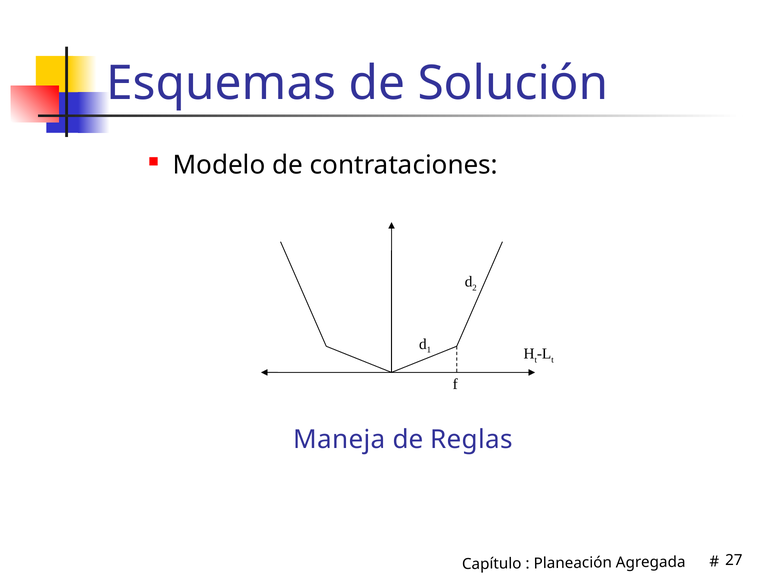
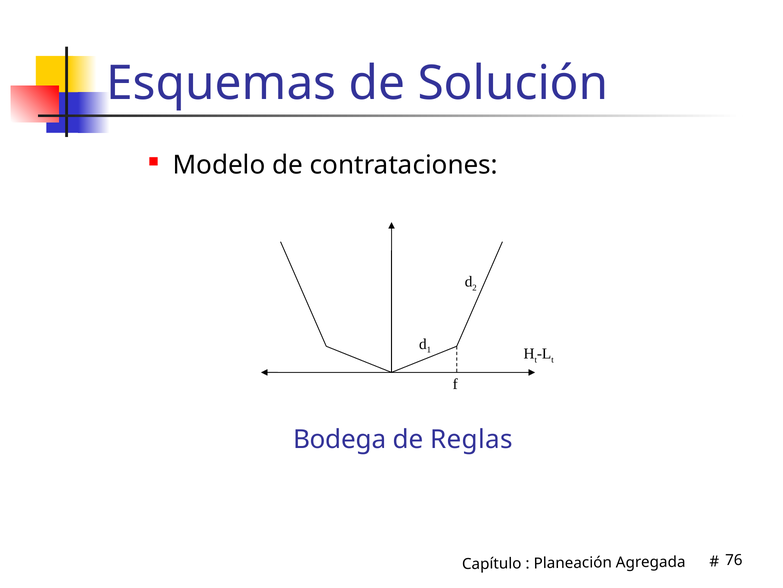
Maneja: Maneja -> Bodega (340, 439)
27: 27 -> 76 (734, 560)
